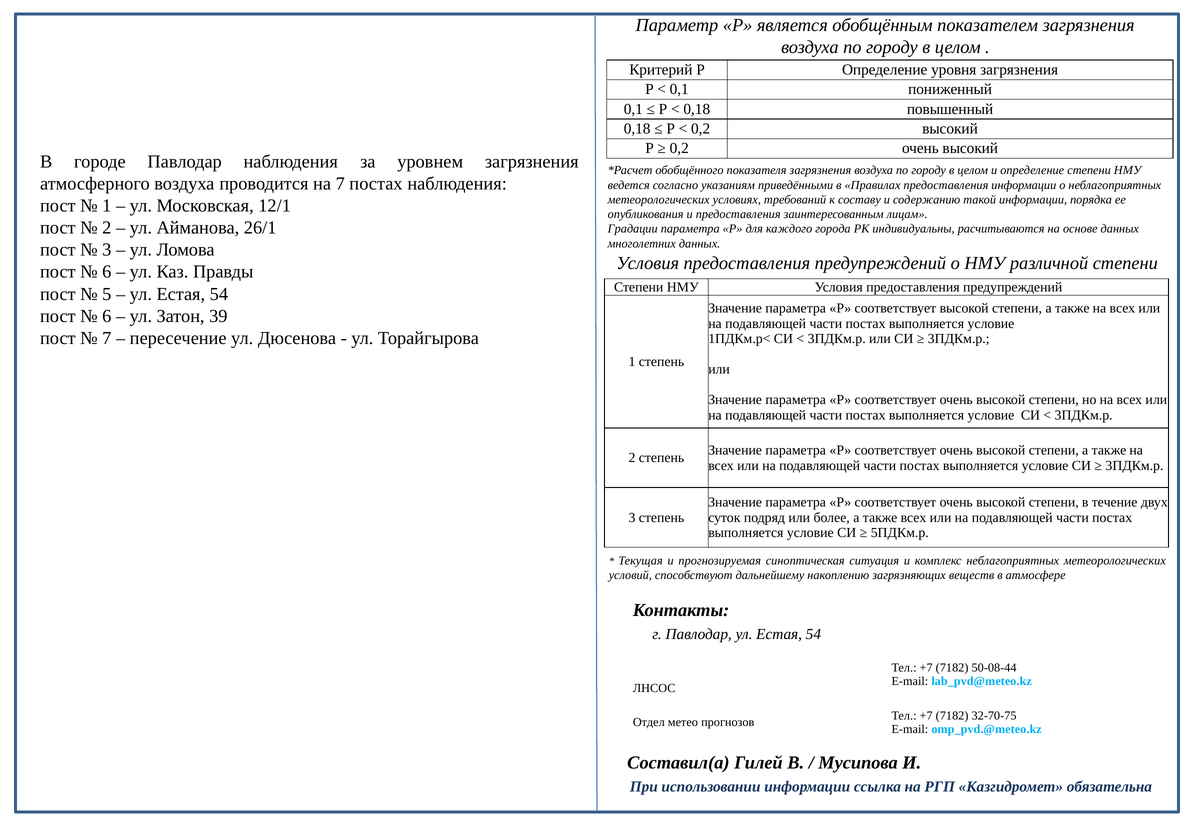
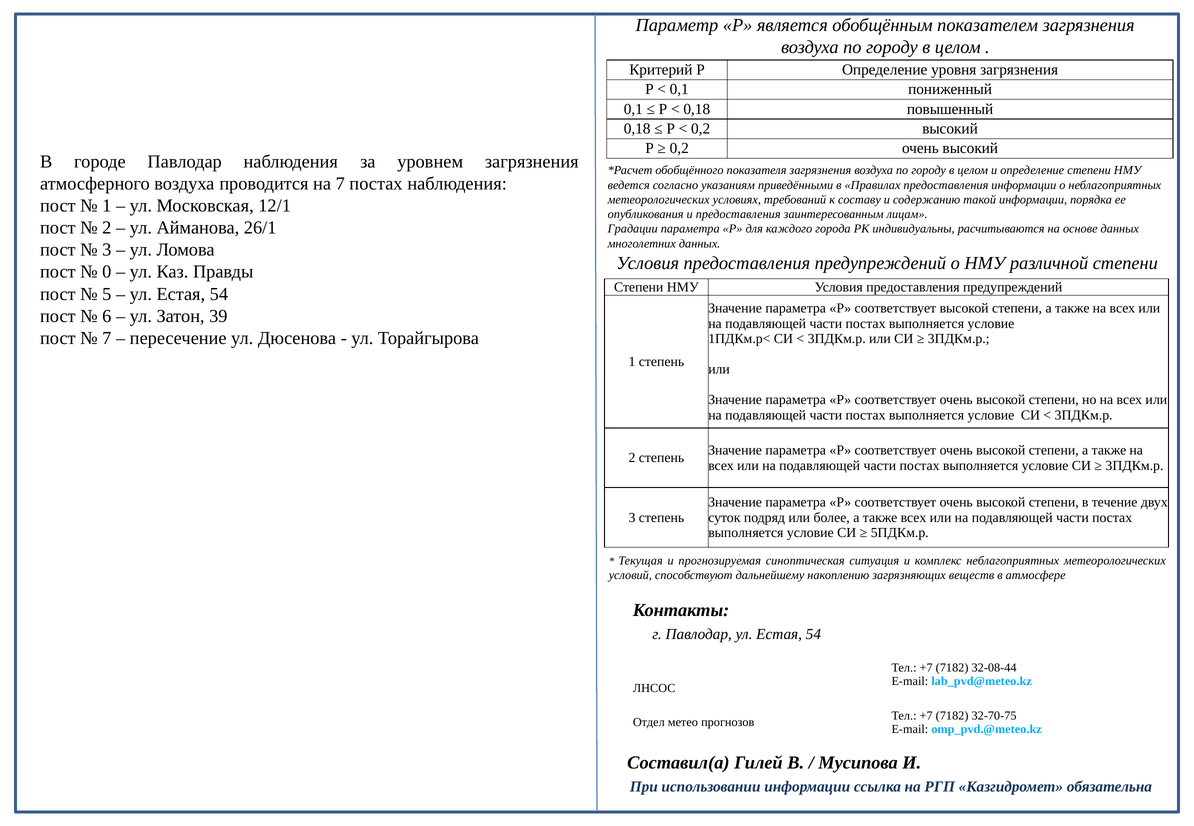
6: 6 -> 0 (107, 272)
50-08-44: 50-08-44 -> 32-08-44 (994, 668)
